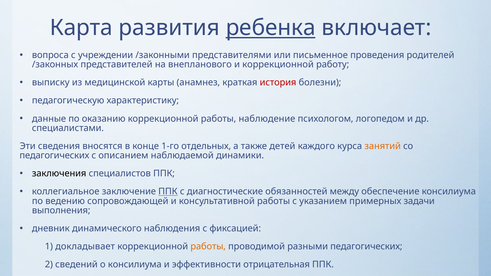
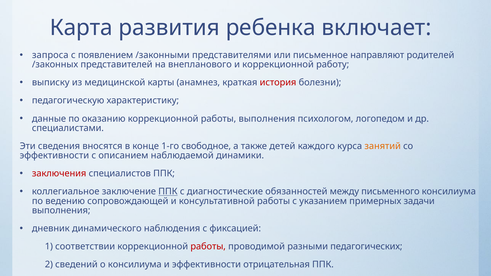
ребенка underline: present -> none (271, 28)
вопроса: вопроса -> запроса (50, 55)
учреждении: учреждении -> появлением (106, 55)
проведения: проведения -> направляют (377, 55)
работы наблюдение: наблюдение -> выполнения (267, 119)
отдельных: отдельных -> свободное (206, 146)
педагогических: педагогических -> эффективности (54, 156)
заключения colour: black -> red (59, 174)
обеспечение: обеспечение -> письменного (390, 192)
докладывает: докладывает -> соответствии (85, 247)
работы colour: orange -> red (208, 247)
